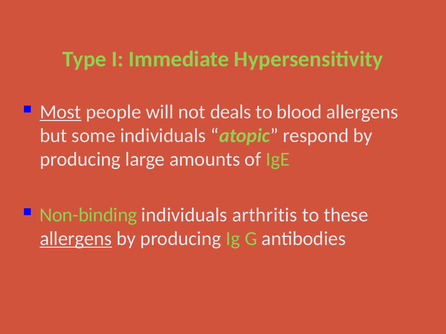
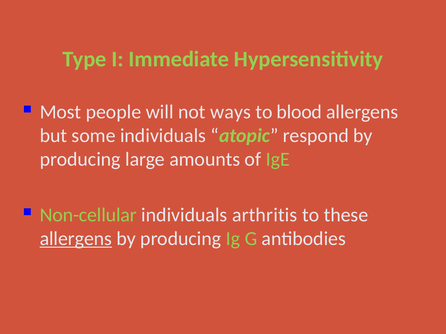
Most underline: present -> none (60, 112)
deals: deals -> ways (230, 112)
Non-binding: Non-binding -> Non-cellular (88, 215)
